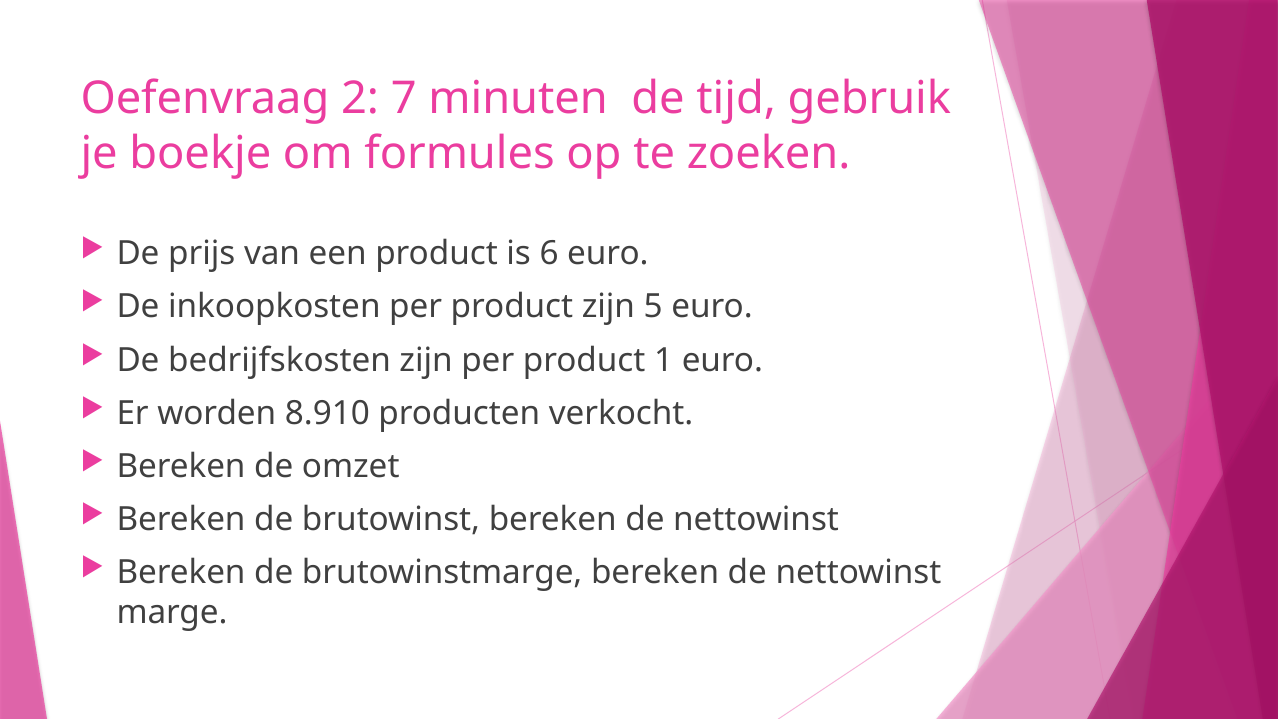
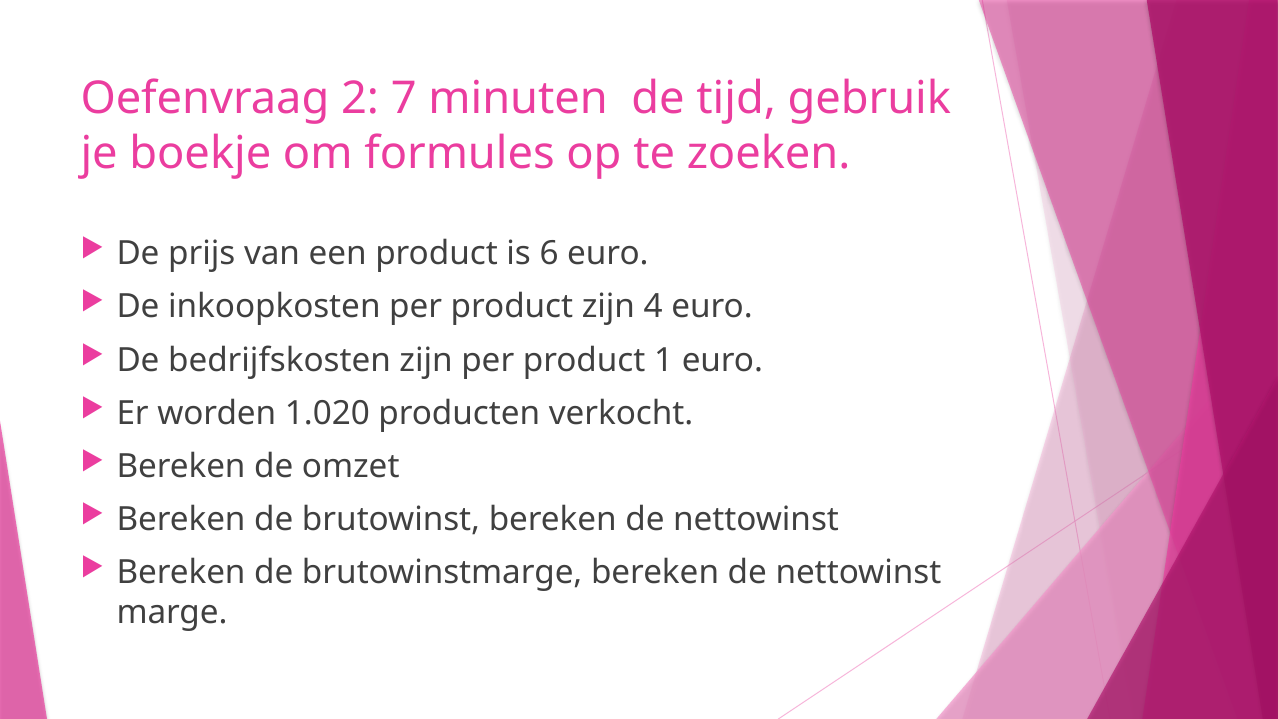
5: 5 -> 4 (653, 307)
8.910: 8.910 -> 1.020 (327, 413)
